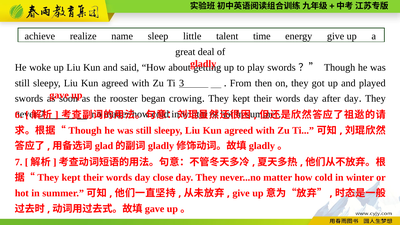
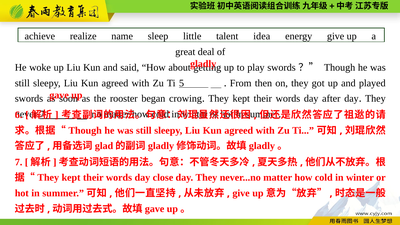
time: time -> idea (262, 36)
3: 3 -> 5 (182, 83)
